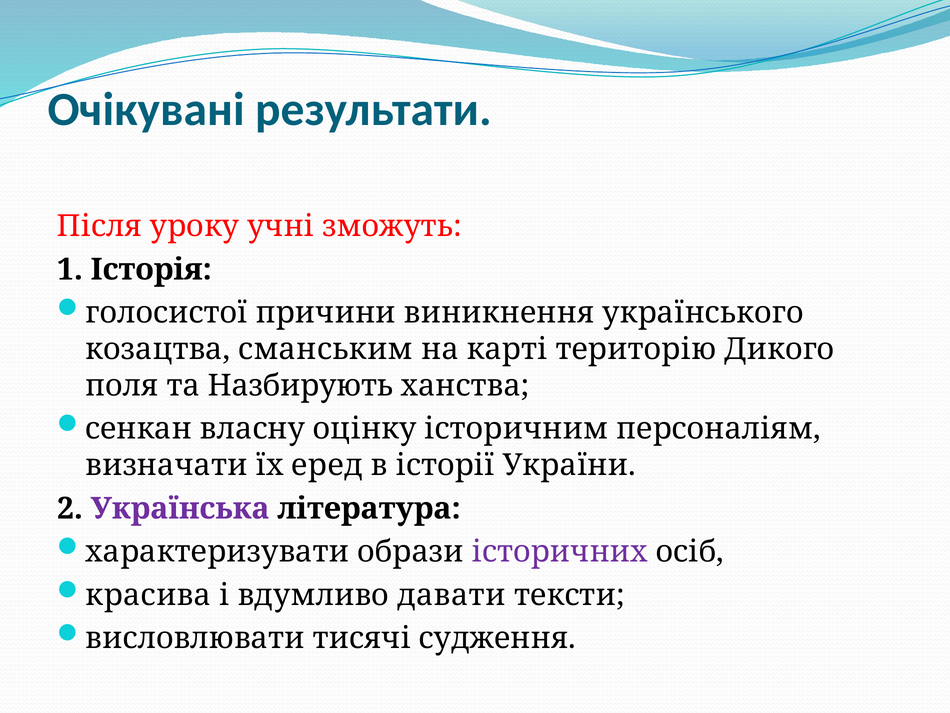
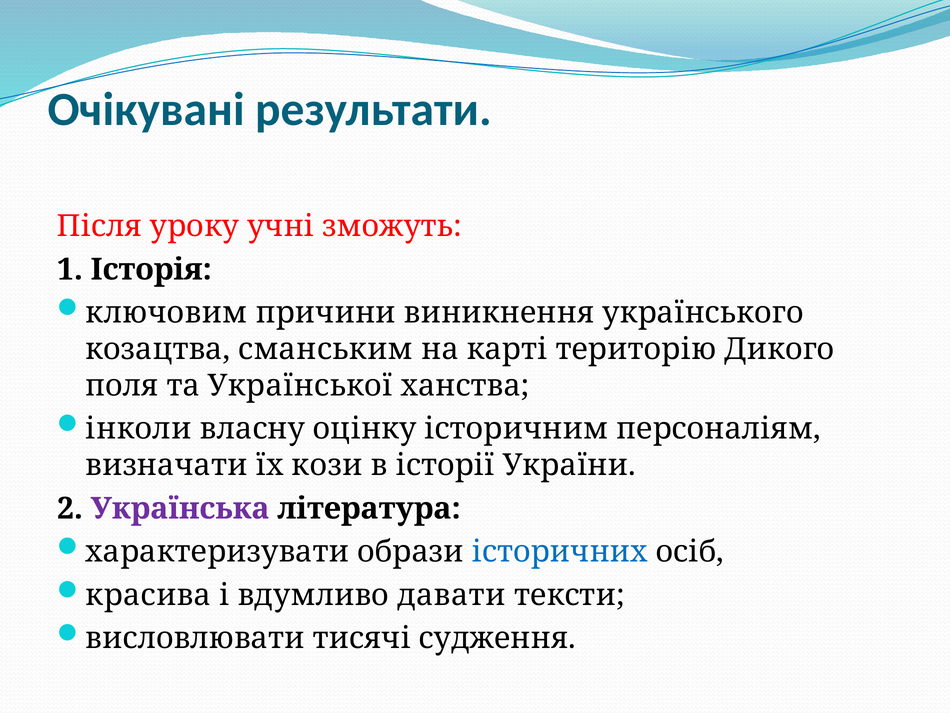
голосистої: голосистої -> ключовим (166, 313)
Назбирують: Назбирують -> Української (300, 385)
сенкан: сенкан -> інколи (139, 429)
еред: еред -> кози (327, 465)
історичних colour: purple -> blue (560, 551)
